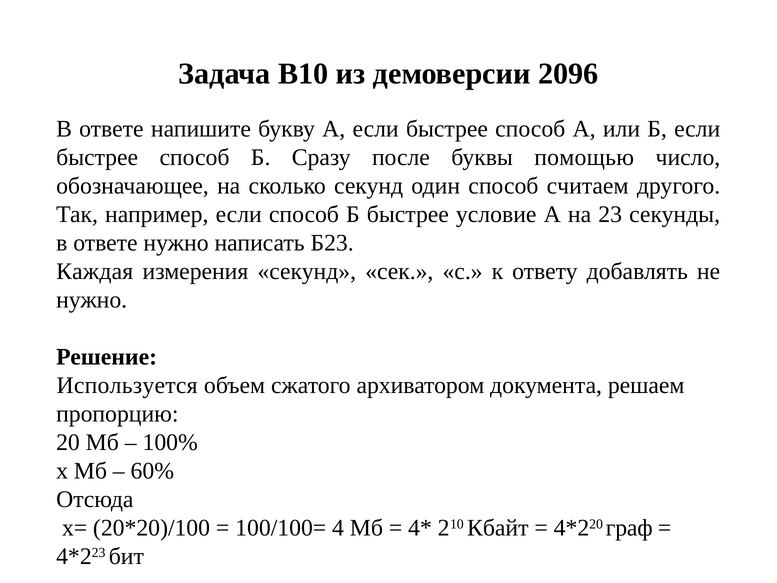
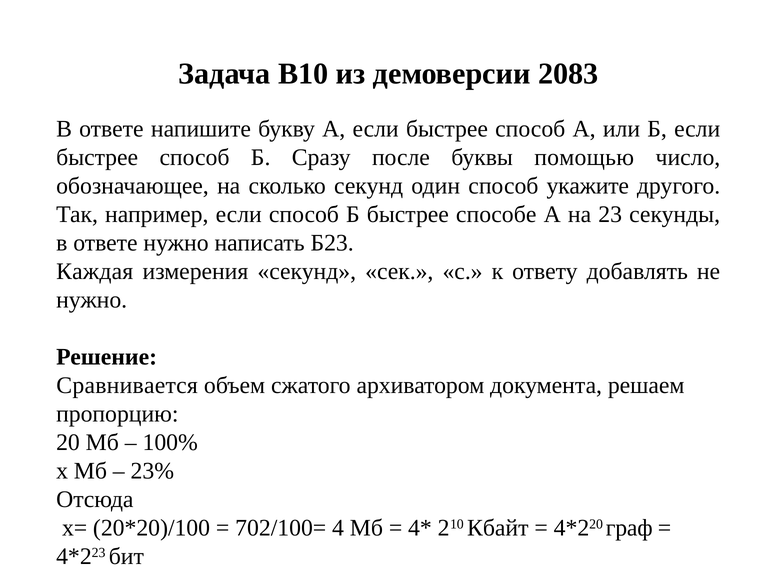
2096: 2096 -> 2083 (568, 74)
считаем: считаем -> укажите (588, 186)
условие: условие -> способе (496, 214)
Используется: Используется -> Сравнивается (127, 385)
60%: 60% -> 23% (152, 471)
100/100=: 100/100= -> 702/100= (281, 528)
